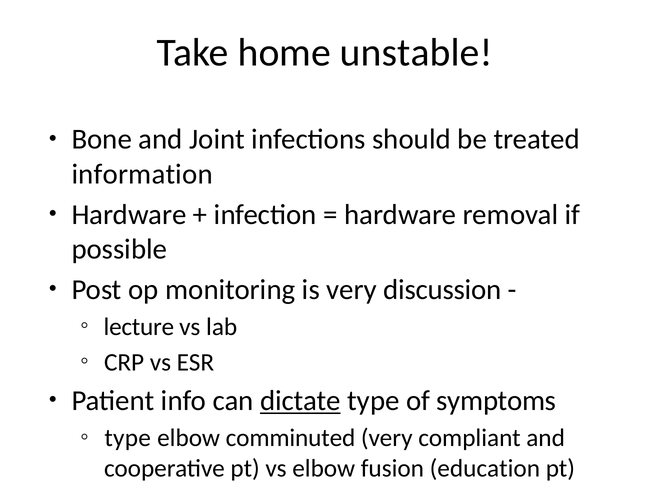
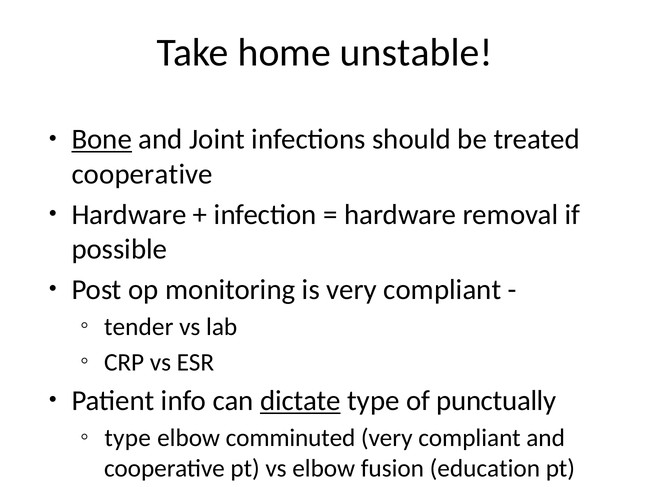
Bone underline: none -> present (102, 140)
information: information -> cooperative (142, 174)
is very discussion: discussion -> compliant (442, 290)
lecture: lecture -> tender (139, 327)
symptoms: symptoms -> punctually (496, 401)
